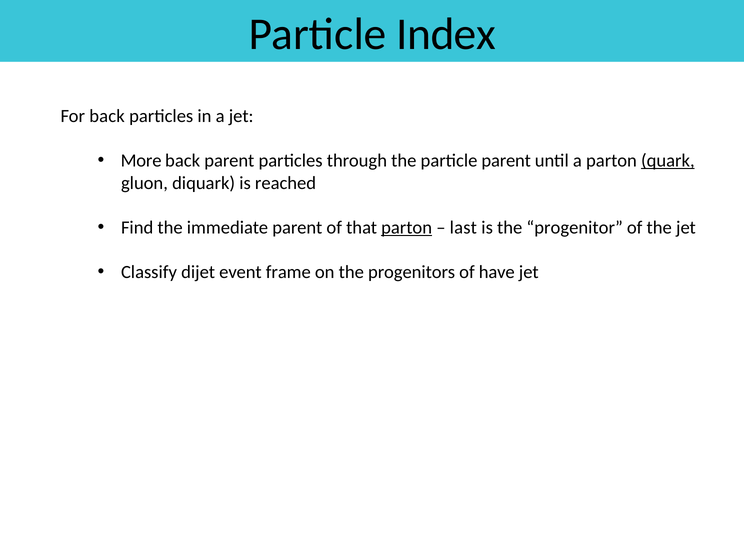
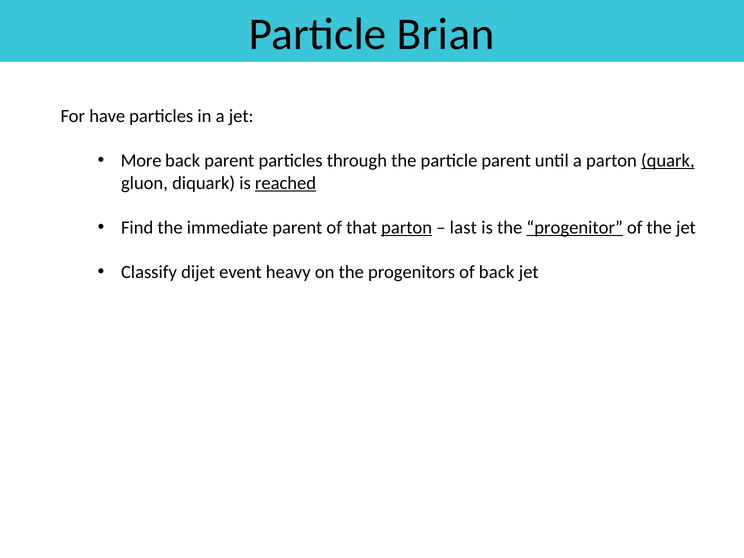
Index: Index -> Brian (446, 34)
For back: back -> have (107, 116)
reached underline: none -> present (286, 183)
progenitor underline: none -> present (575, 228)
frame: frame -> heavy (288, 272)
of have: have -> back (497, 272)
